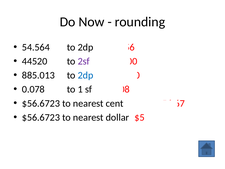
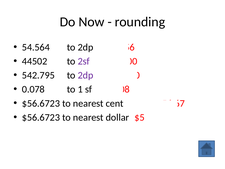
44520: 44520 -> 44502 (35, 61)
885.013: 885.013 -> 542.795 (38, 75)
2dp colour: blue -> purple (85, 75)
